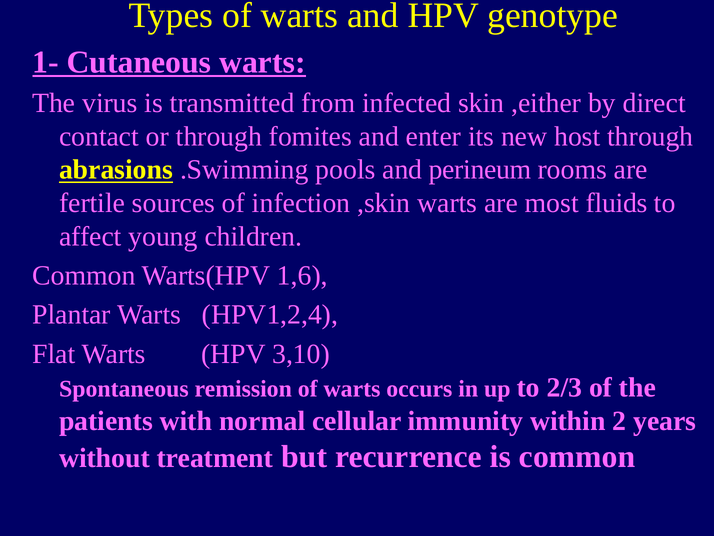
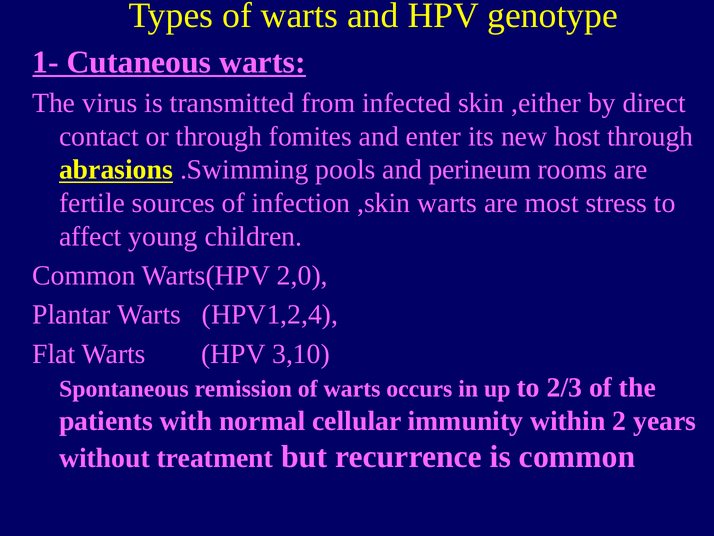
fluids: fluids -> stress (616, 203)
1,6: 1,6 -> 2,0 (302, 275)
